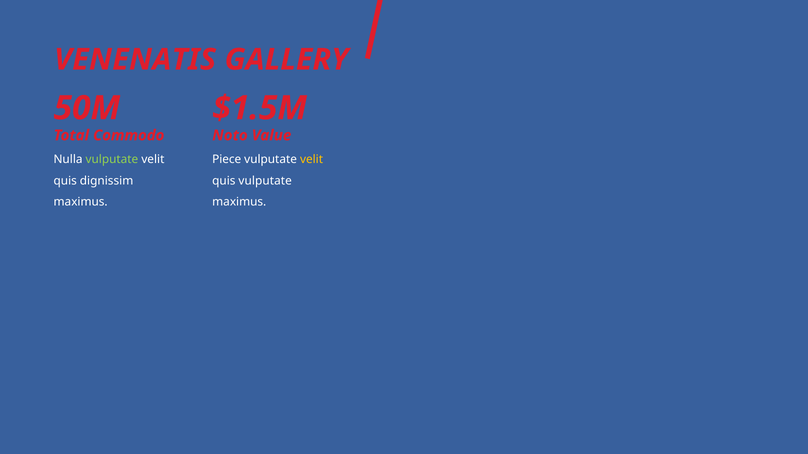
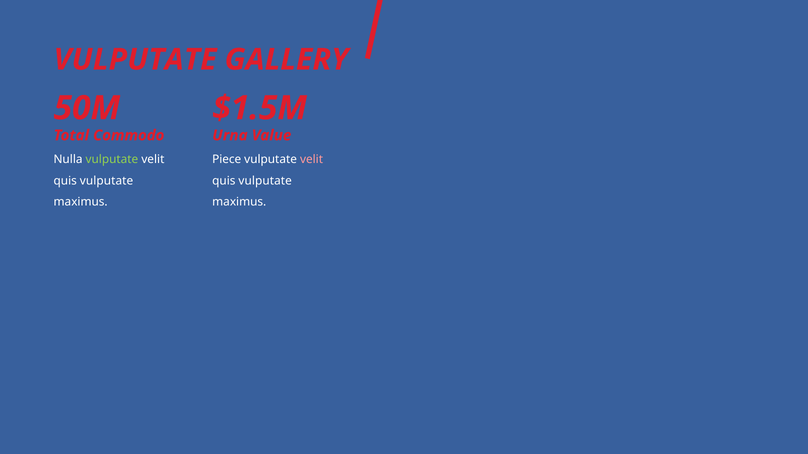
VENENATIS: VENENATIS -> VULPUTATE (135, 60)
Noto: Noto -> Urna (230, 136)
velit colour: yellow -> pink (312, 160)
dignissim: dignissim -> vulputate (107, 181)
